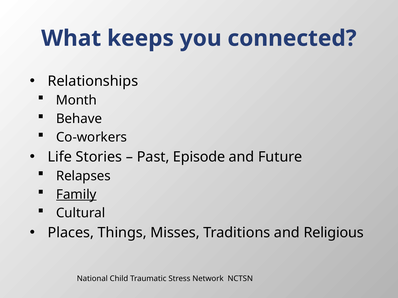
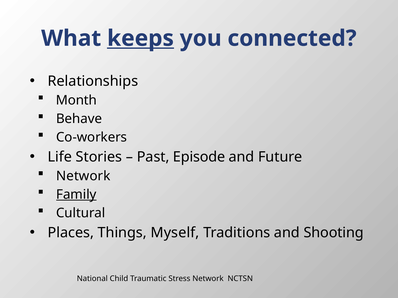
keeps underline: none -> present (140, 38)
Relapses: Relapses -> Network (83, 176)
Misses: Misses -> Myself (175, 233)
Religious: Religious -> Shooting (334, 233)
